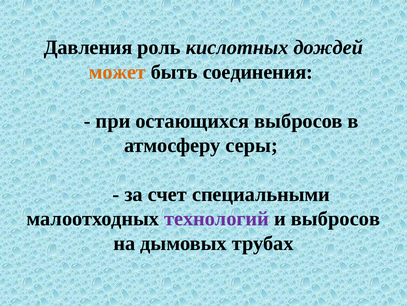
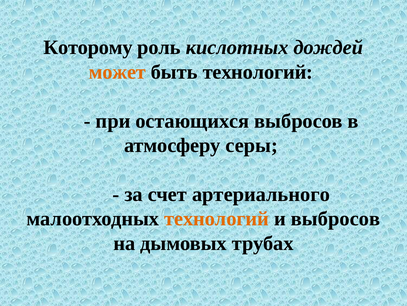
Давления: Давления -> Которому (88, 47)
быть соединения: соединения -> технологий (258, 72)
специальными: специальными -> артериального (261, 194)
технологий colour: purple -> orange (217, 218)
